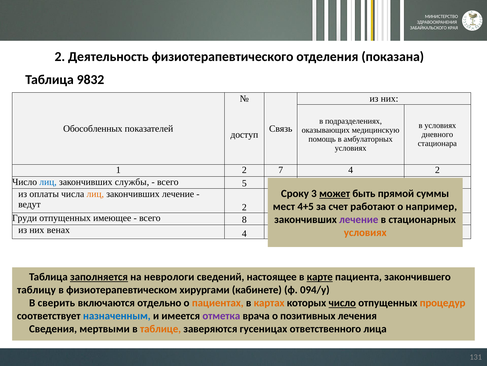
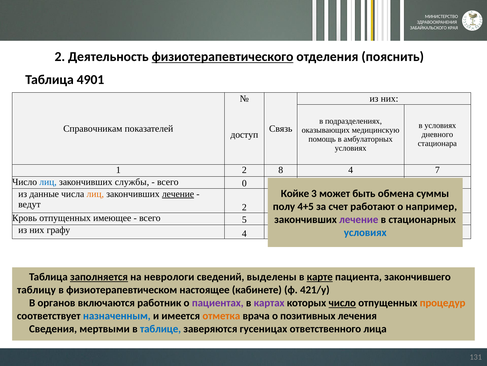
физиотерапевтического underline: none -> present (223, 57)
показана: показана -> пояснить (393, 57)
9832: 9832 -> 4901 (91, 79)
Обособленных: Обособленных -> Справочникам (93, 128)
7: 7 -> 8 (281, 170)
4 2: 2 -> 7 (437, 170)
5: 5 -> 0 (244, 183)
Сроку: Сроку -> Койке (295, 193)
может underline: present -> none (335, 193)
прямой: прямой -> обмена (396, 193)
оплаты: оплаты -> данные (44, 194)
лечение underline: none -> present (178, 194)
мест: мест -> полу (284, 206)
Груди: Груди -> Кровь (25, 218)
8: 8 -> 5 (244, 219)
венах: венах -> графу (58, 230)
условиях colour: orange -> blue (365, 232)
настоящее: настоящее -> выделены (272, 276)
хирургами: хирургами -> настоящее (205, 289)
094/у: 094/у -> 421/у (315, 289)
сверить: сверить -> органов (56, 302)
отдельно: отдельно -> работник (159, 302)
пациентах colour: orange -> purple (218, 302)
картах colour: orange -> purple (269, 302)
отметка colour: purple -> orange (221, 315)
таблице colour: orange -> blue (161, 328)
